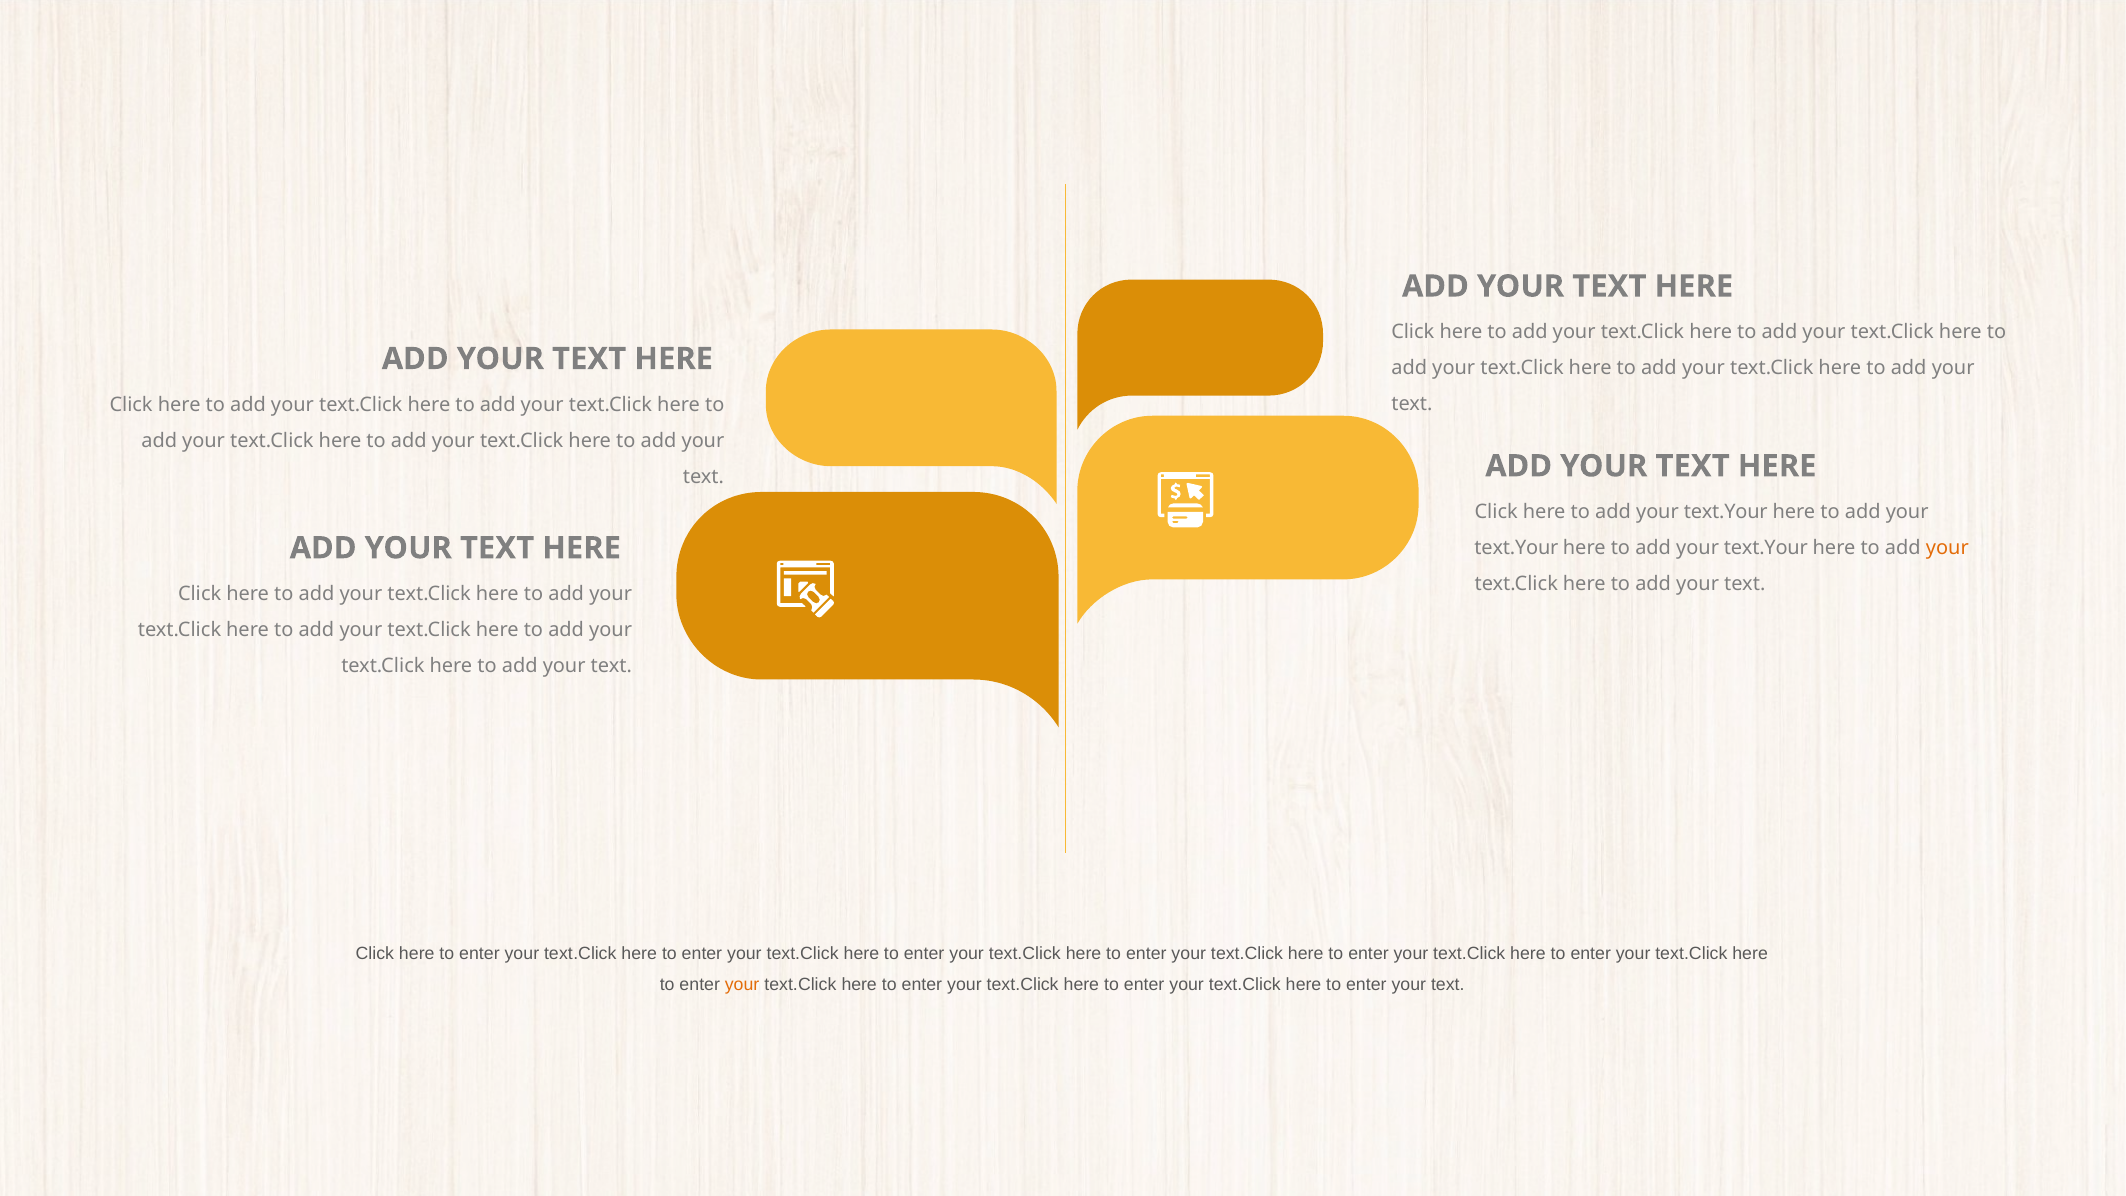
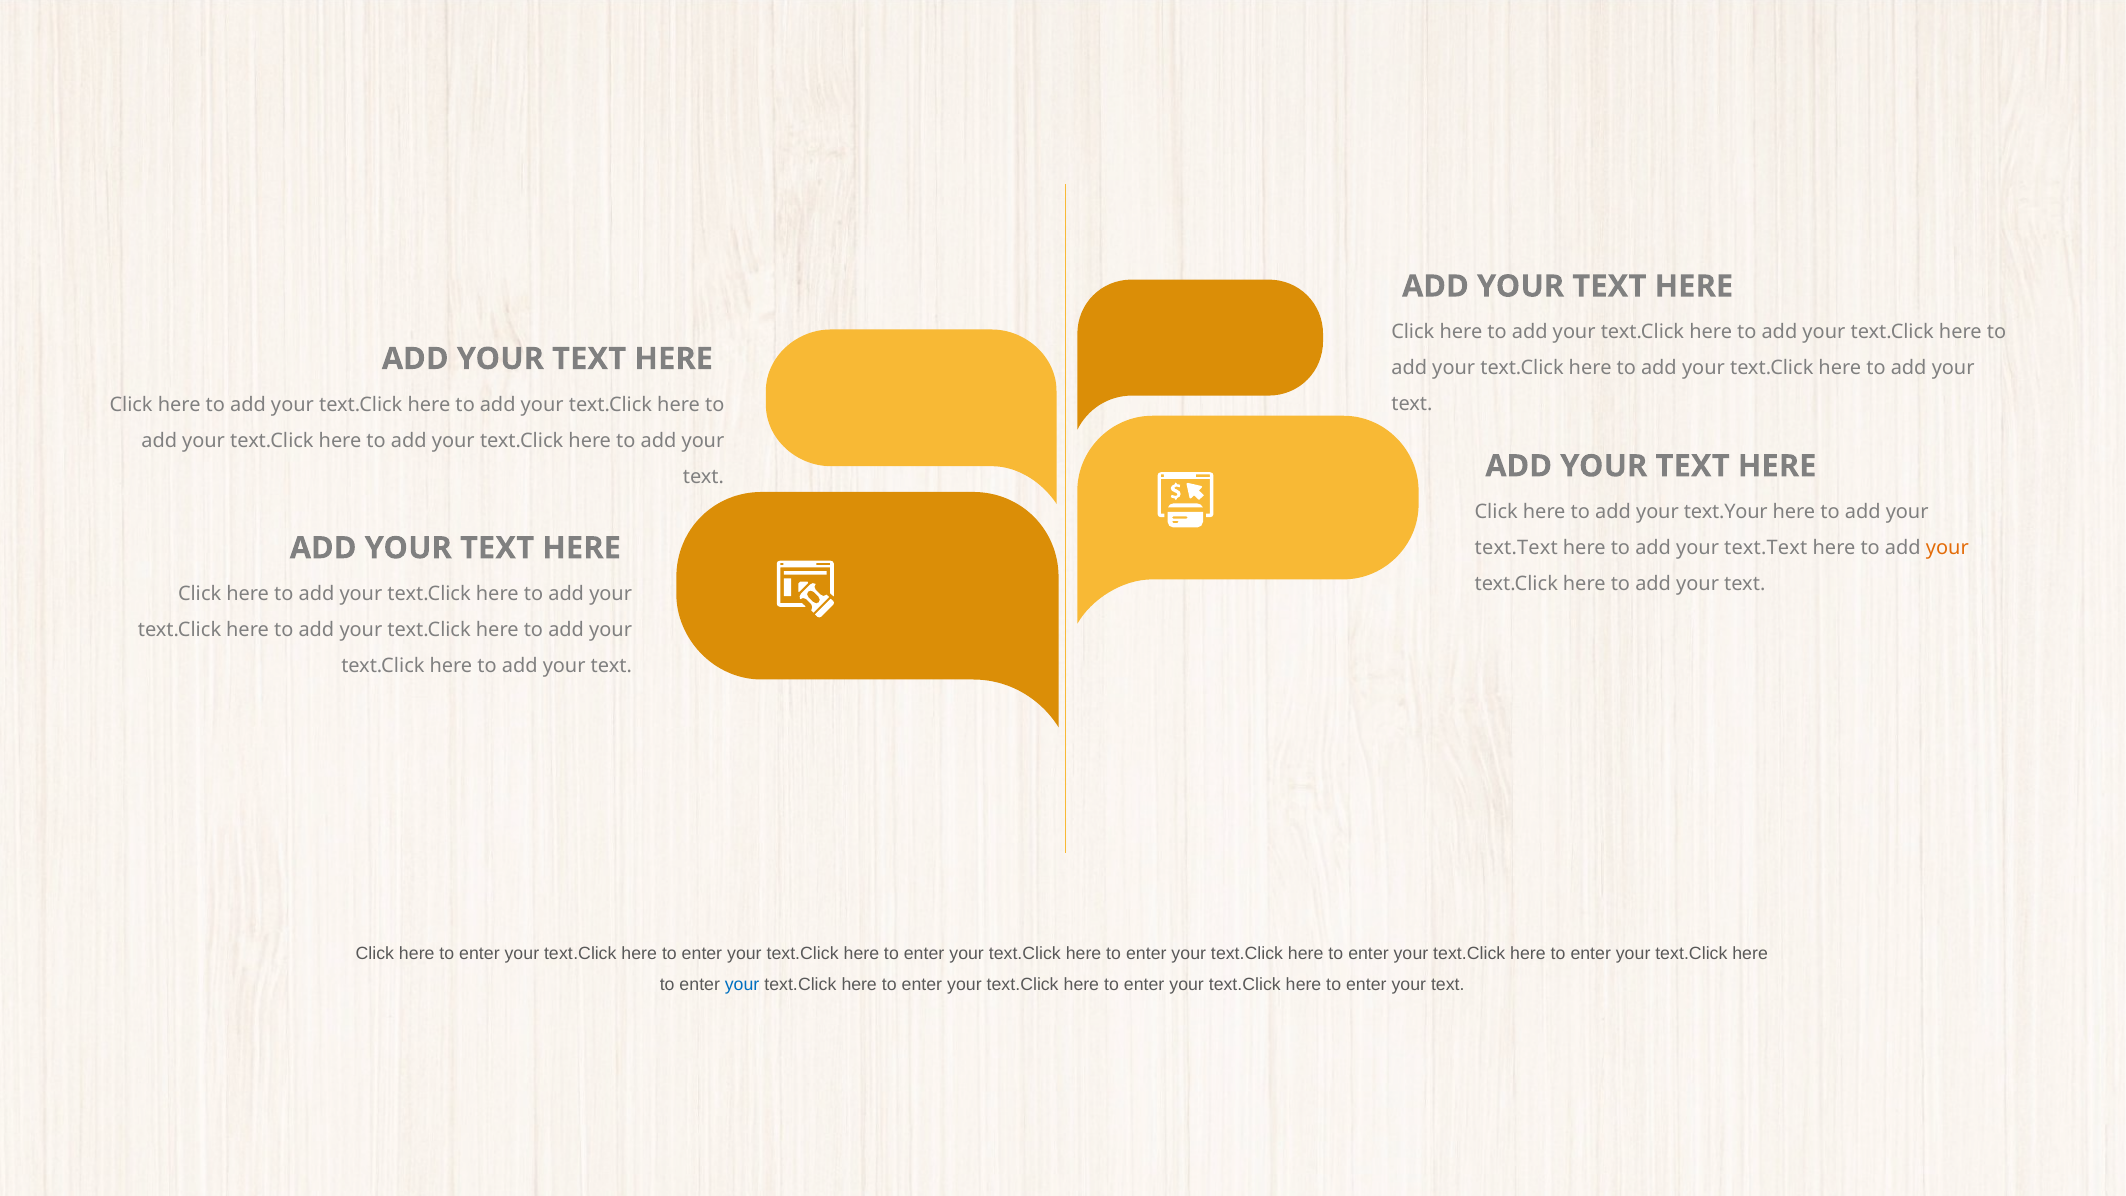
text.Your: text.Your -> text.Text (1516, 548)
text.Your: text.Your -> text.Text (1766, 548)
your colour: orange -> blue (742, 985)
